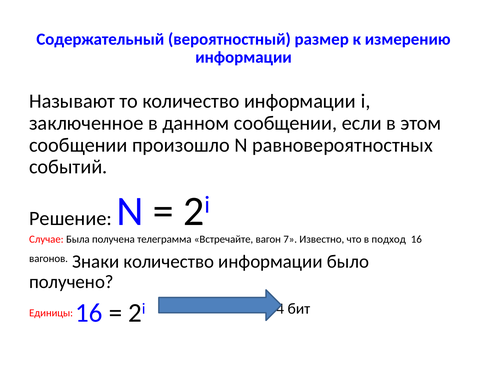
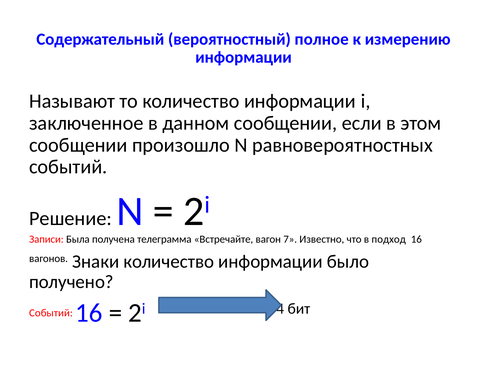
размер: размер -> полное (322, 39)
Случае: Случае -> Записи (46, 239)
Единицы: Единицы -> Событий (51, 312)
